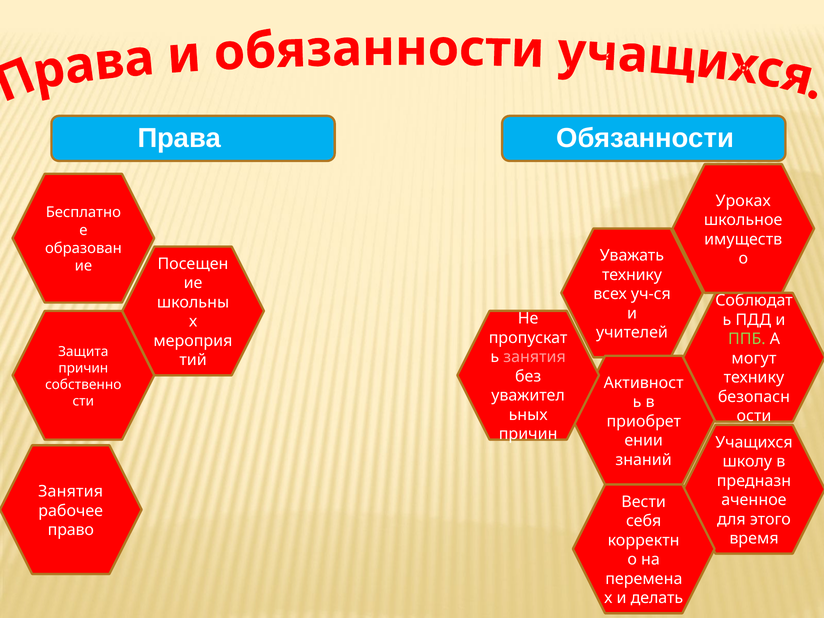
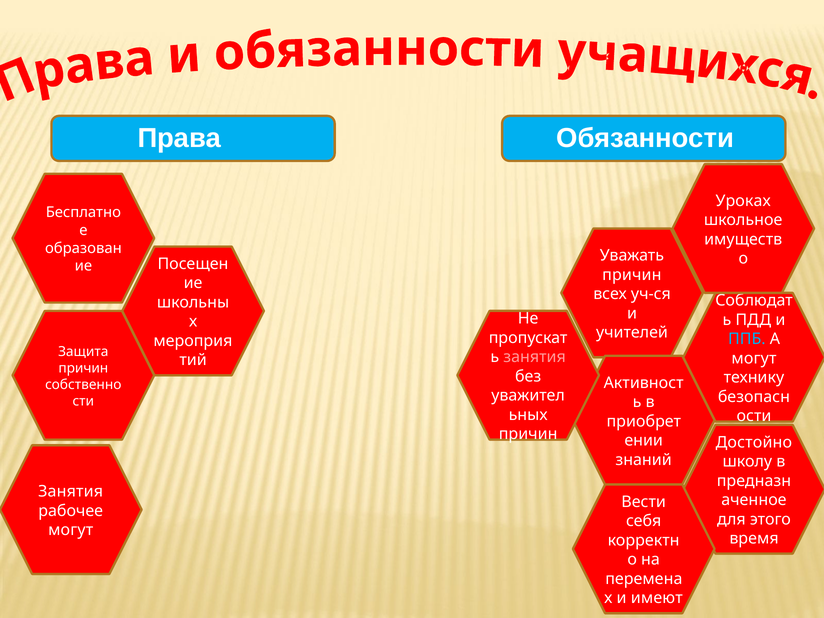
технику: технику -> причин (632, 275)
ППБ colour: light green -> light blue (747, 339)
Учащихся: Учащихся -> Достойно (754, 442)
право: право -> могут (71, 530)
делать: делать -> имеют (657, 598)
